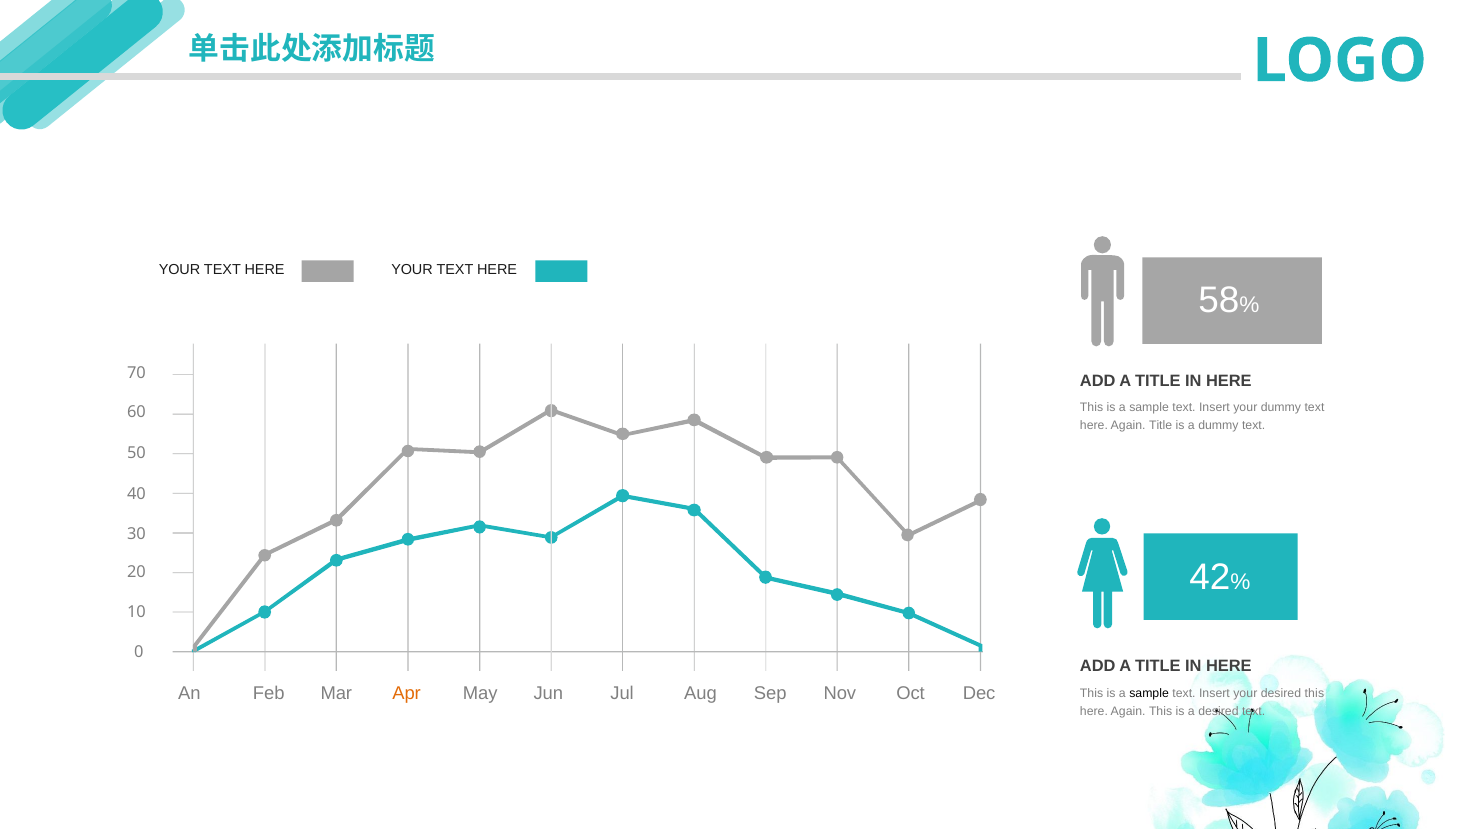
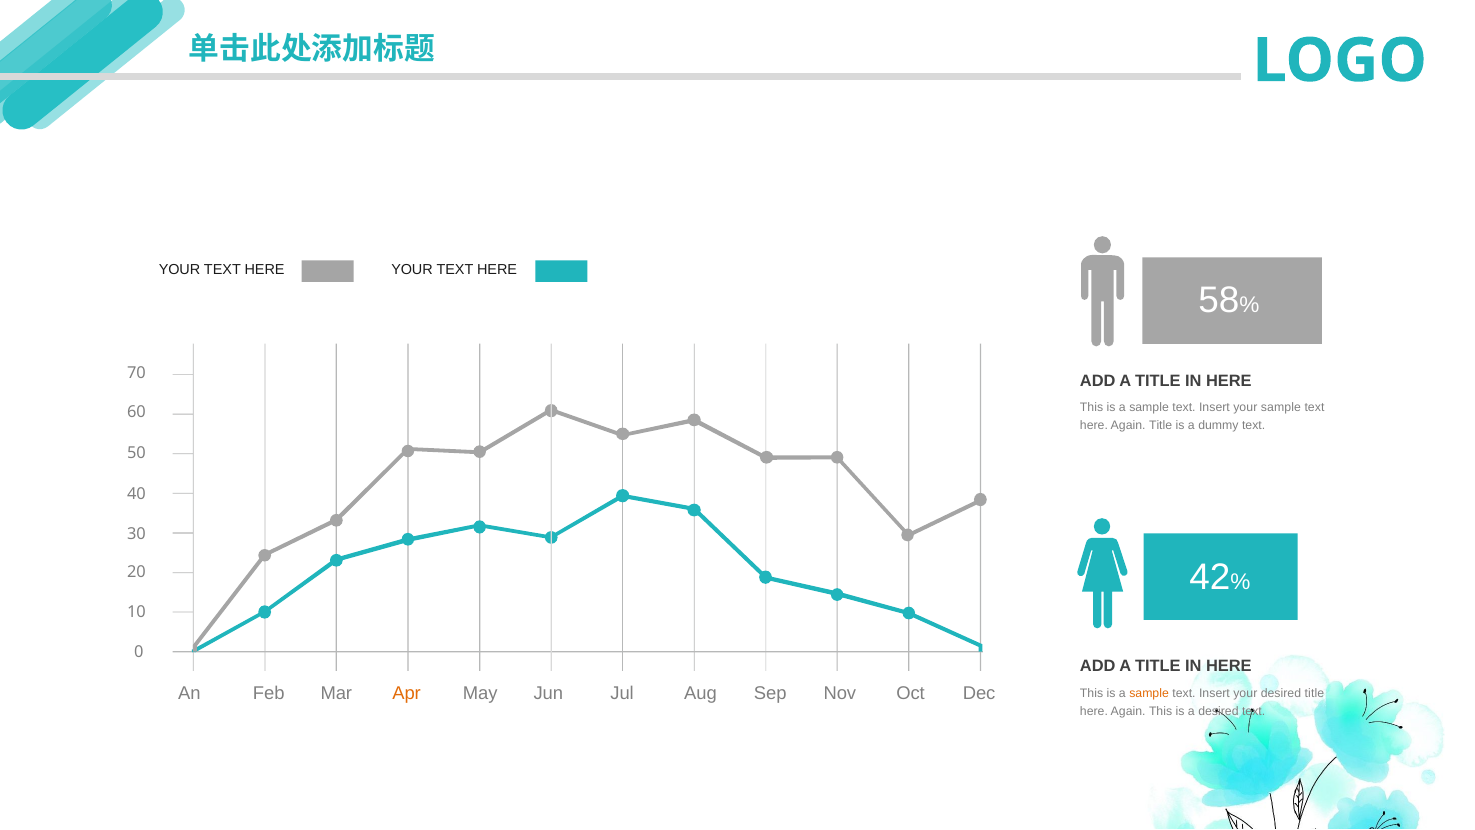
your dummy: dummy -> sample (1281, 407)
sample colour: black -> orange (1149, 693)
desired this: this -> title (1314, 693)
